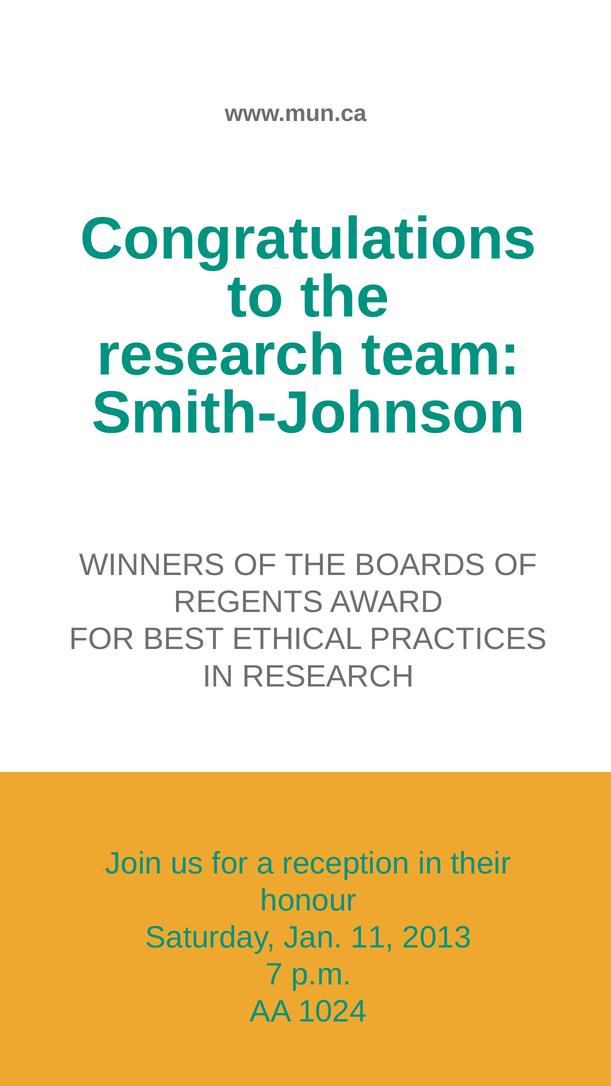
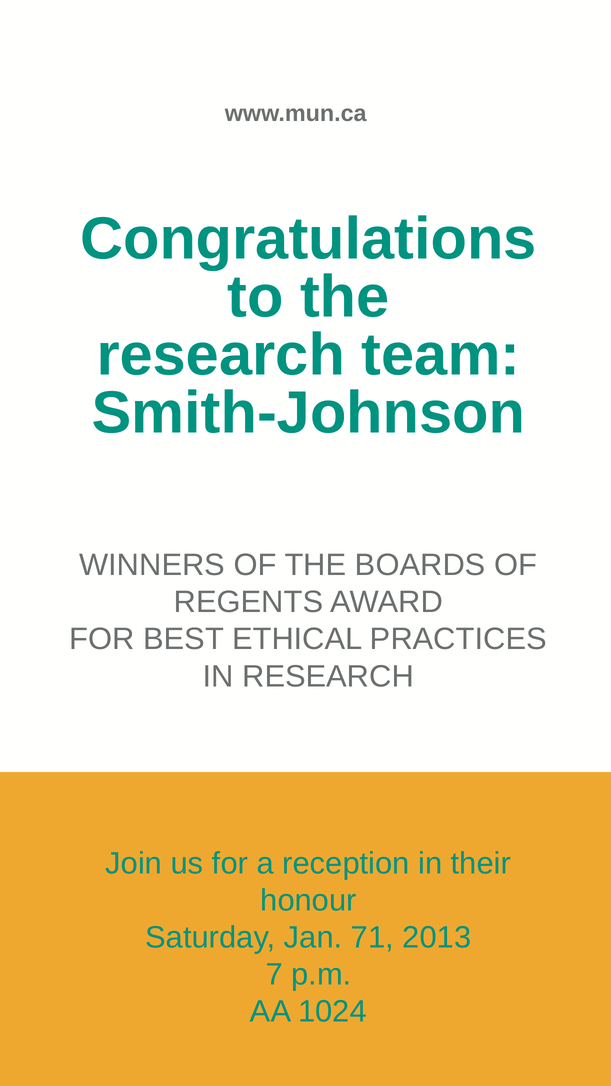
11: 11 -> 71 (372, 938)
